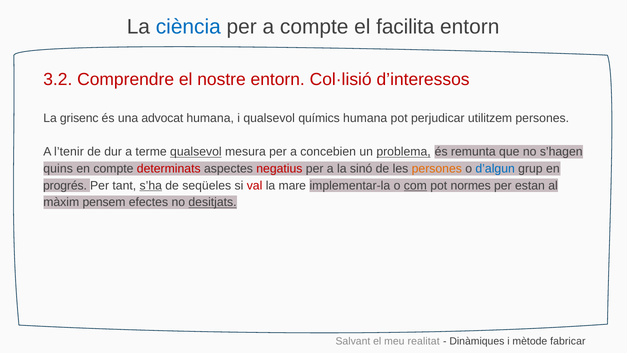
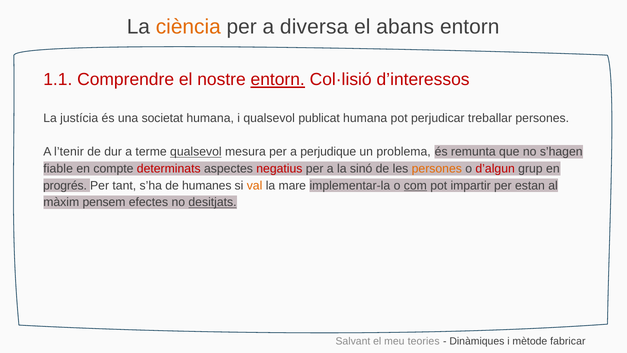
ciència colour: blue -> orange (188, 27)
a compte: compte -> diversa (314, 27)
facilita: facilita -> abans (405, 27)
3.2: 3.2 -> 1.1 (58, 80)
entorn underline: none -> present (278, 80)
grisenc: grisenc -> justícia (79, 118)
advocat: advocat -> societat (162, 118)
químics: químics -> publicat (319, 118)
utilitzem: utilitzem -> treballar (490, 118)
concebien: concebien -> perjudique (328, 152)
problema underline: present -> none (404, 152)
quins: quins -> fiable (58, 169)
d’algun colour: blue -> red (495, 169)
s’ha underline: present -> none (151, 185)
seqüeles: seqüeles -> humanes (207, 185)
val colour: red -> orange (255, 185)
normes: normes -> impartir (471, 185)
realitat: realitat -> teories (424, 341)
